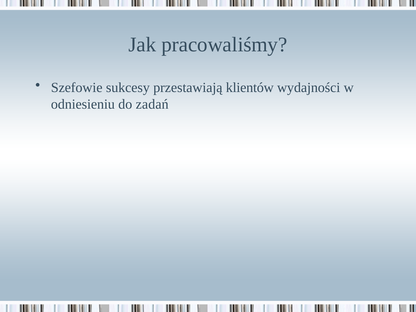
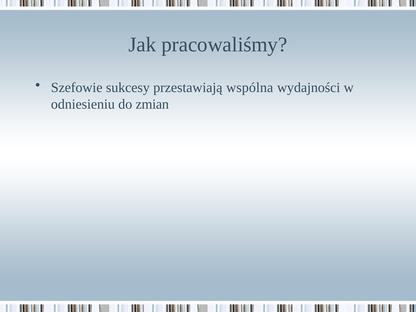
klientów: klientów -> wspólna (250, 88)
zadań: zadań -> zmian (152, 104)
